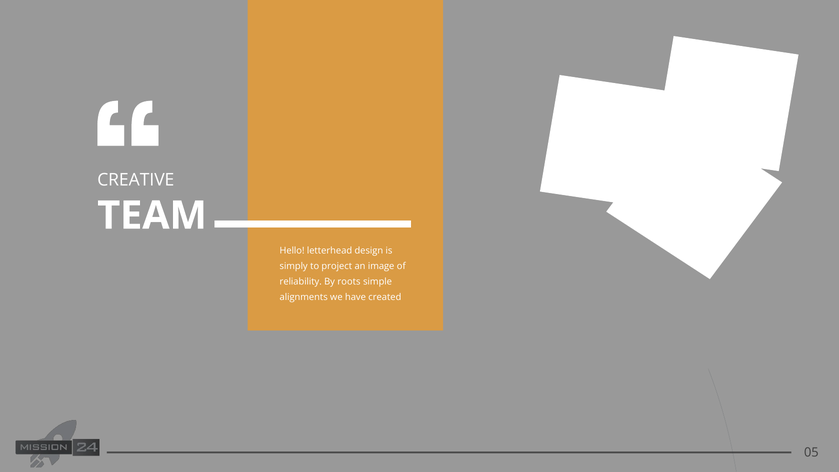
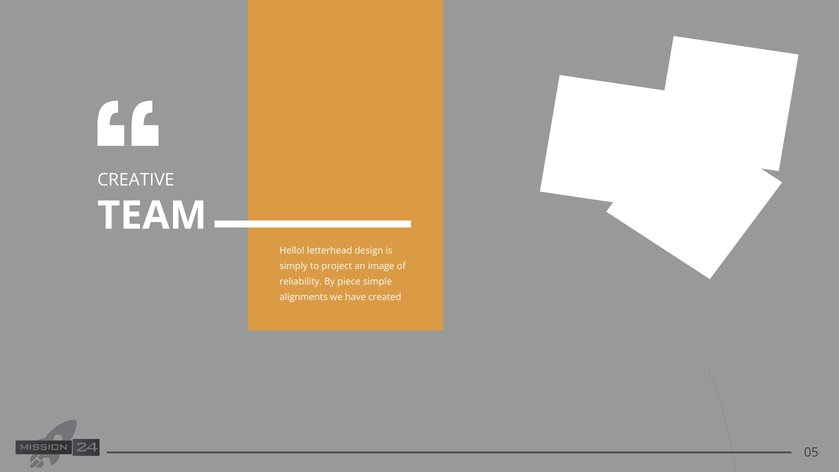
roots: roots -> piece (349, 282)
